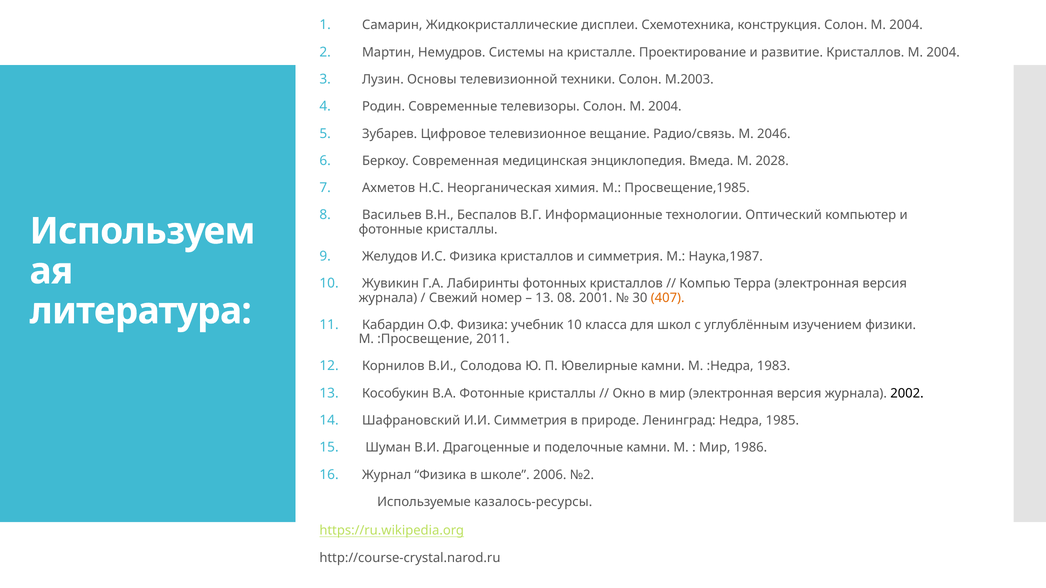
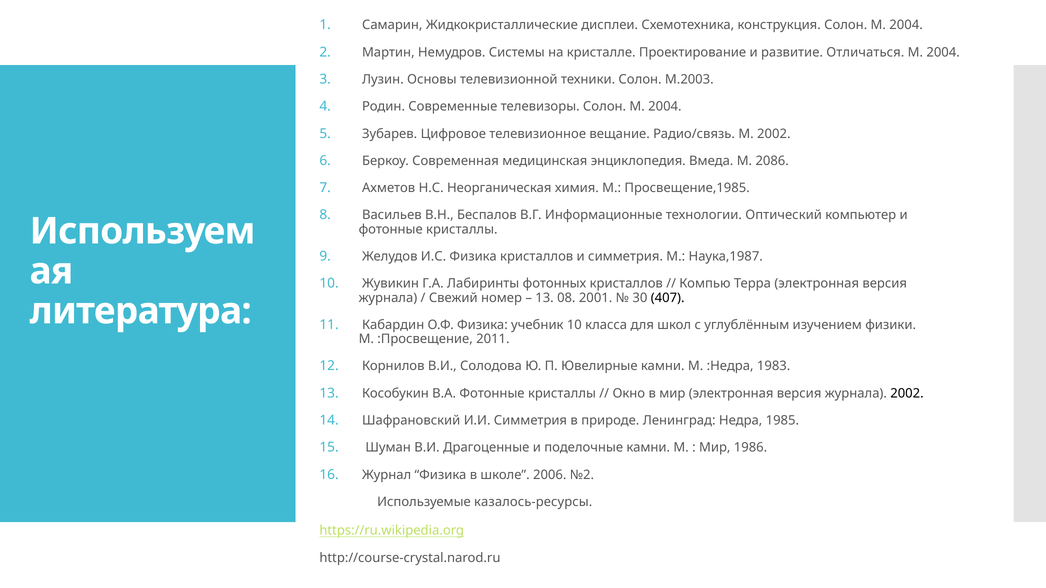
развитие Кристаллов: Кристаллов -> Отличаться (865, 52)
М 2046: 2046 -> 2002 (774, 134)
2028: 2028 -> 2086 (772, 161)
407 colour: orange -> black (668, 298)
